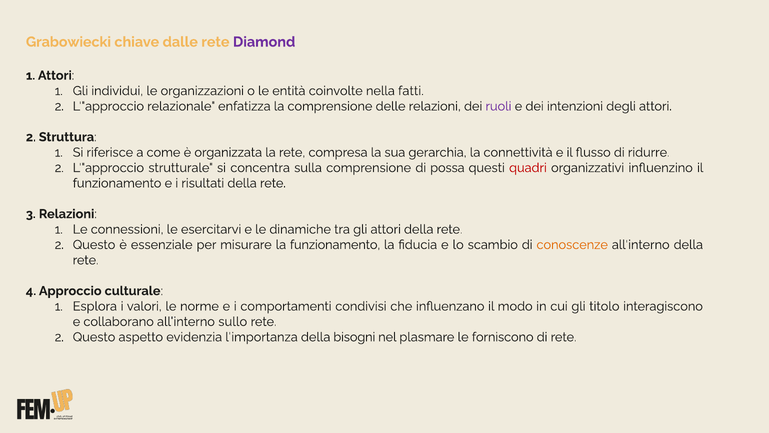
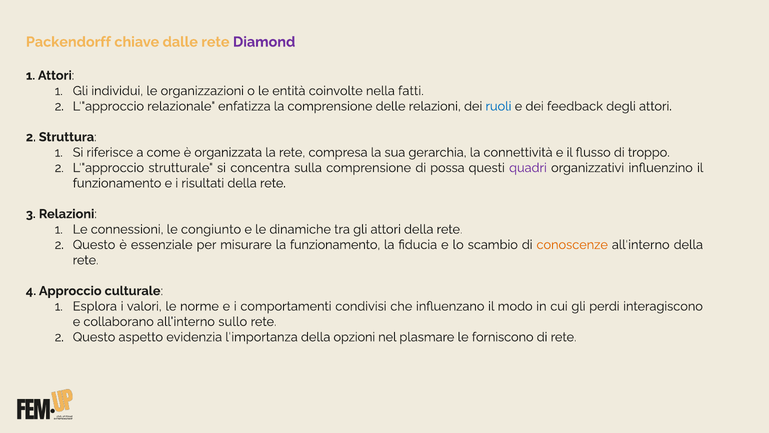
Grabowiecki: Grabowiecki -> Packendorff (68, 42)
ruoli colour: purple -> blue (498, 106)
intenzioni: intenzioni -> feedback (575, 106)
ridurre: ridurre -> troppo (649, 152)
quadri colour: red -> purple (528, 168)
esercitarvi: esercitarvi -> congiunto (211, 229)
titolo: titolo -> perdi (604, 306)
bisogni: bisogni -> opzioni (354, 337)
